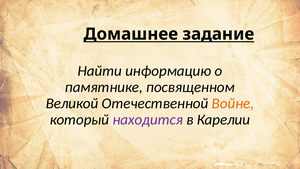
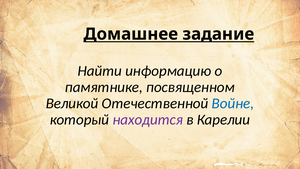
Войне colour: orange -> blue (233, 103)
